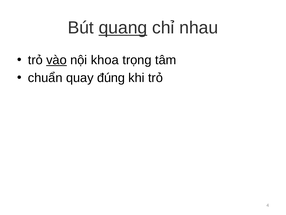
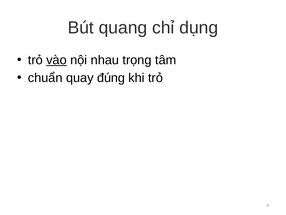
quang underline: present -> none (123, 28)
nhau: nhau -> dụng (199, 28)
khoa: khoa -> nhau (105, 60)
